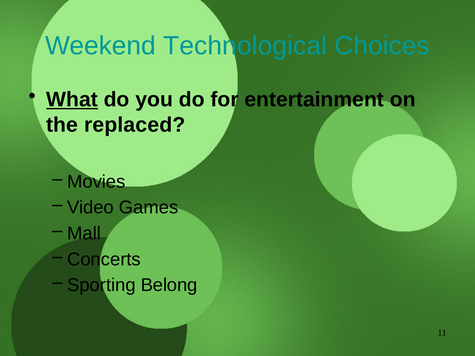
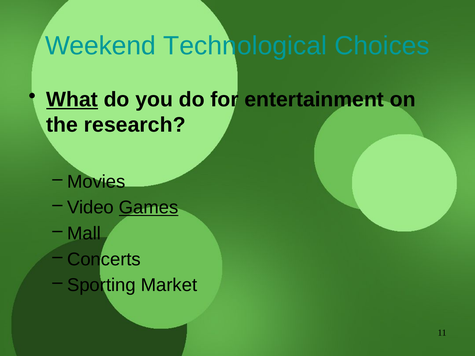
replaced: replaced -> research (135, 125)
Games underline: none -> present (149, 208)
Belong: Belong -> Market (169, 285)
